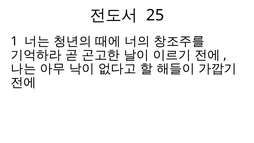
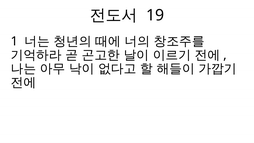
25: 25 -> 19 (155, 15)
